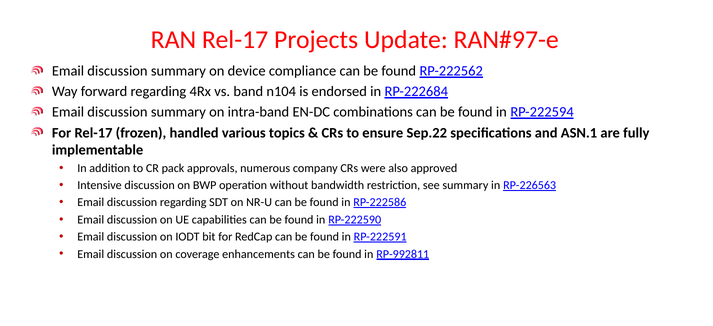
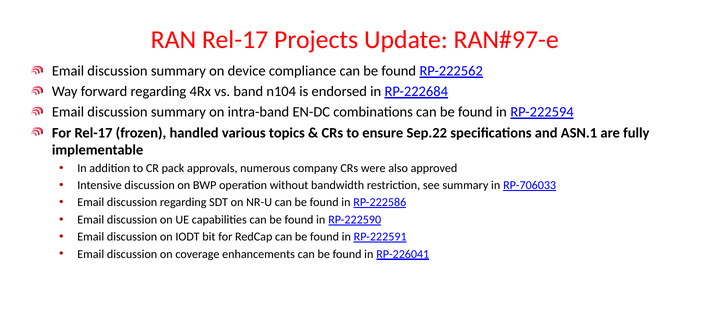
RP-226563: RP-226563 -> RP-706033 (530, 185)
RP-992811: RP-992811 -> RP-226041 (403, 254)
